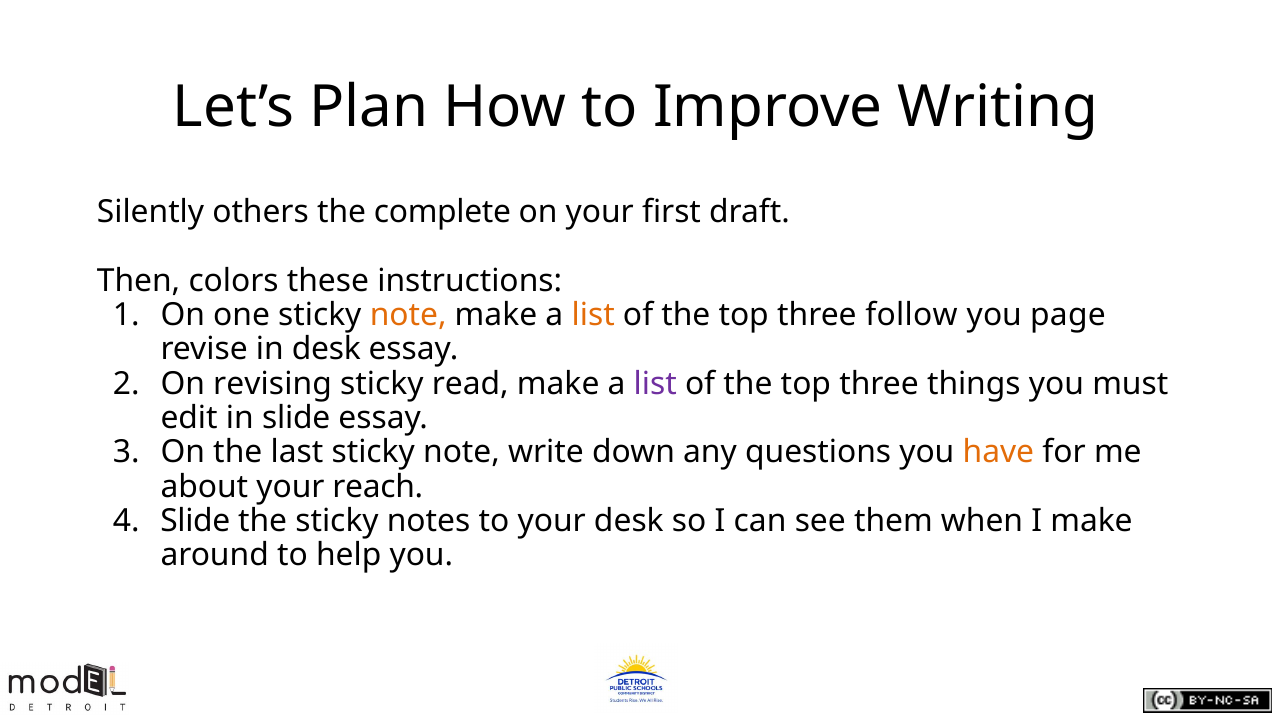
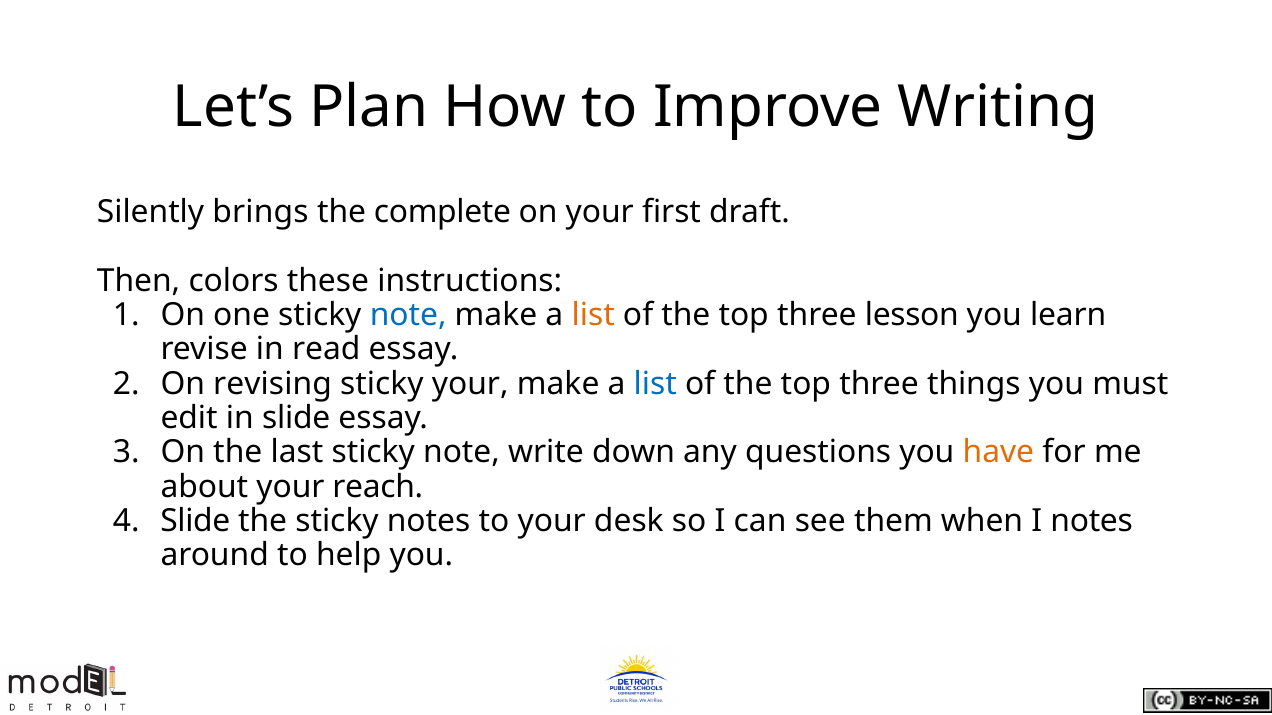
others: others -> brings (260, 212)
note colour: orange -> blue (408, 315)
follow: follow -> lesson (912, 315)
page: page -> learn (1068, 315)
in desk: desk -> read (326, 350)
sticky read: read -> your (470, 384)
list colour: purple -> blue (655, 384)
I make: make -> notes (1092, 521)
